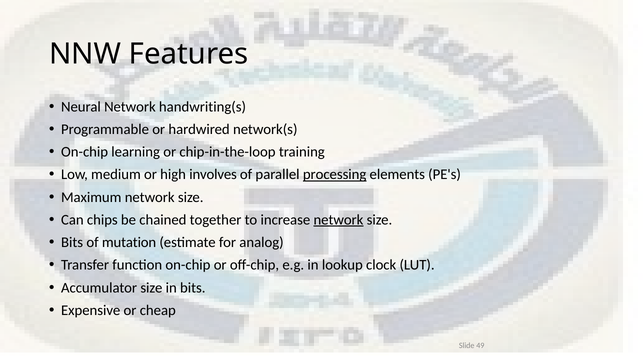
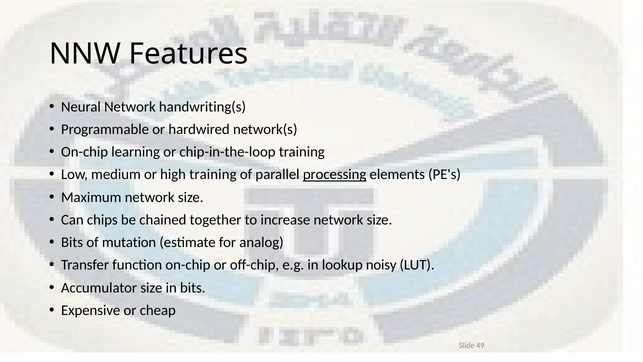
high involves: involves -> training (213, 174)
network underline: present -> none (338, 220)
clock: clock -> noisy (381, 265)
